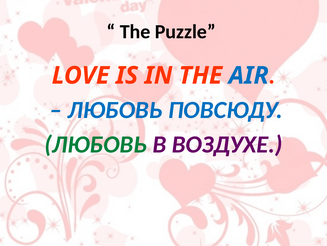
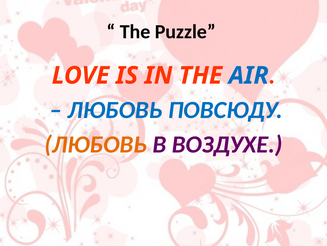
ЛЮБОВЬ colour: green -> orange (96, 144)
